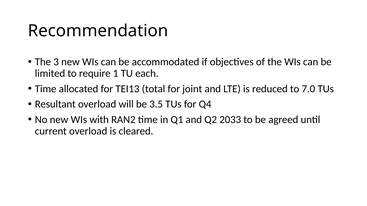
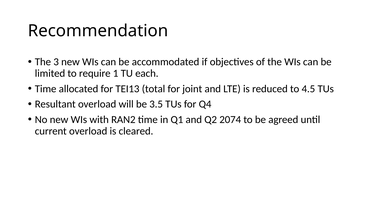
7.0: 7.0 -> 4.5 (308, 89)
2033: 2033 -> 2074 (230, 120)
